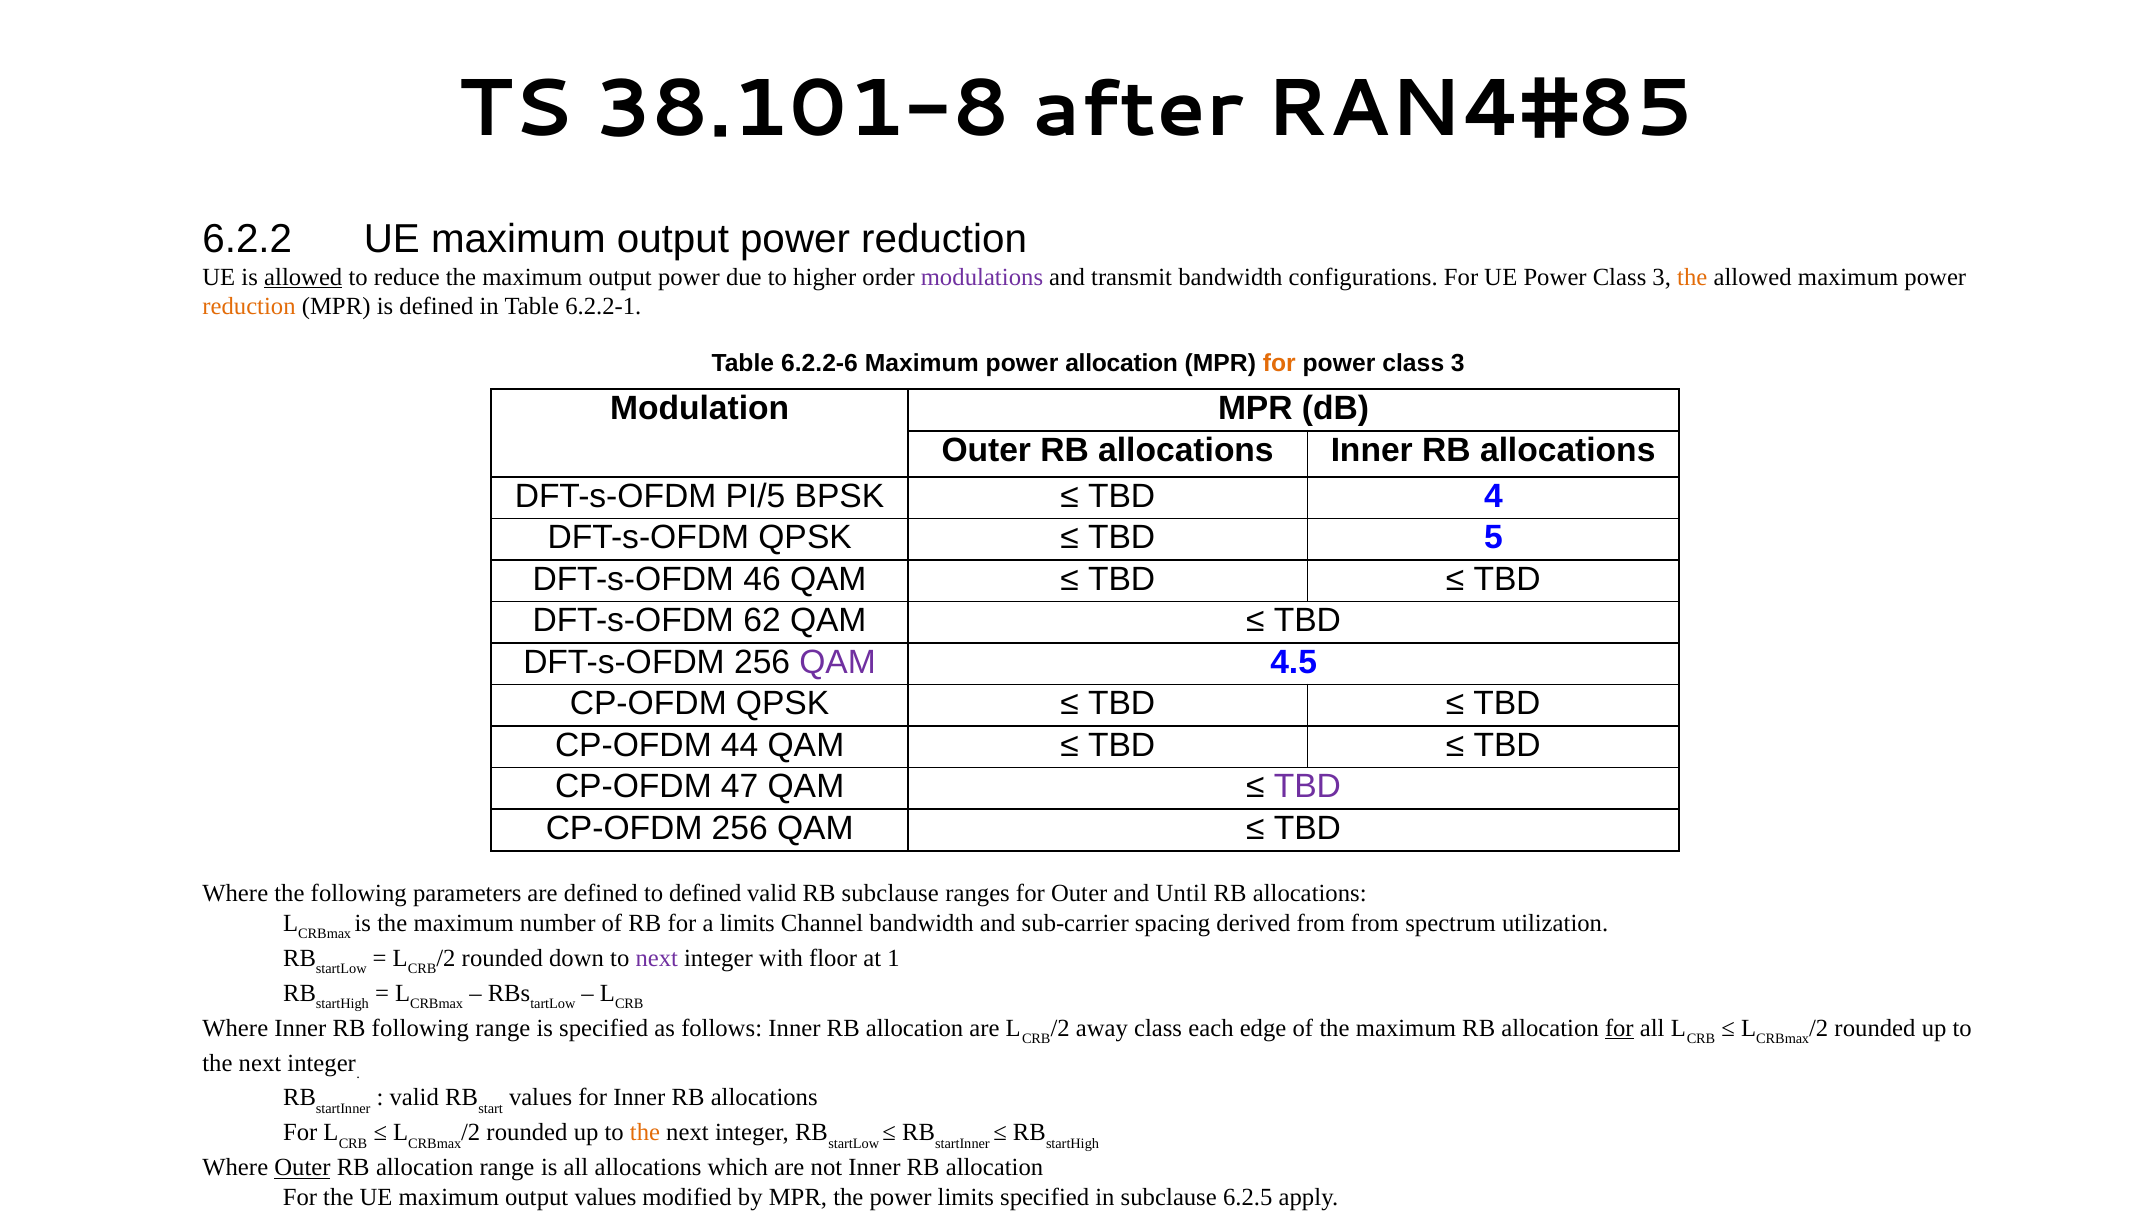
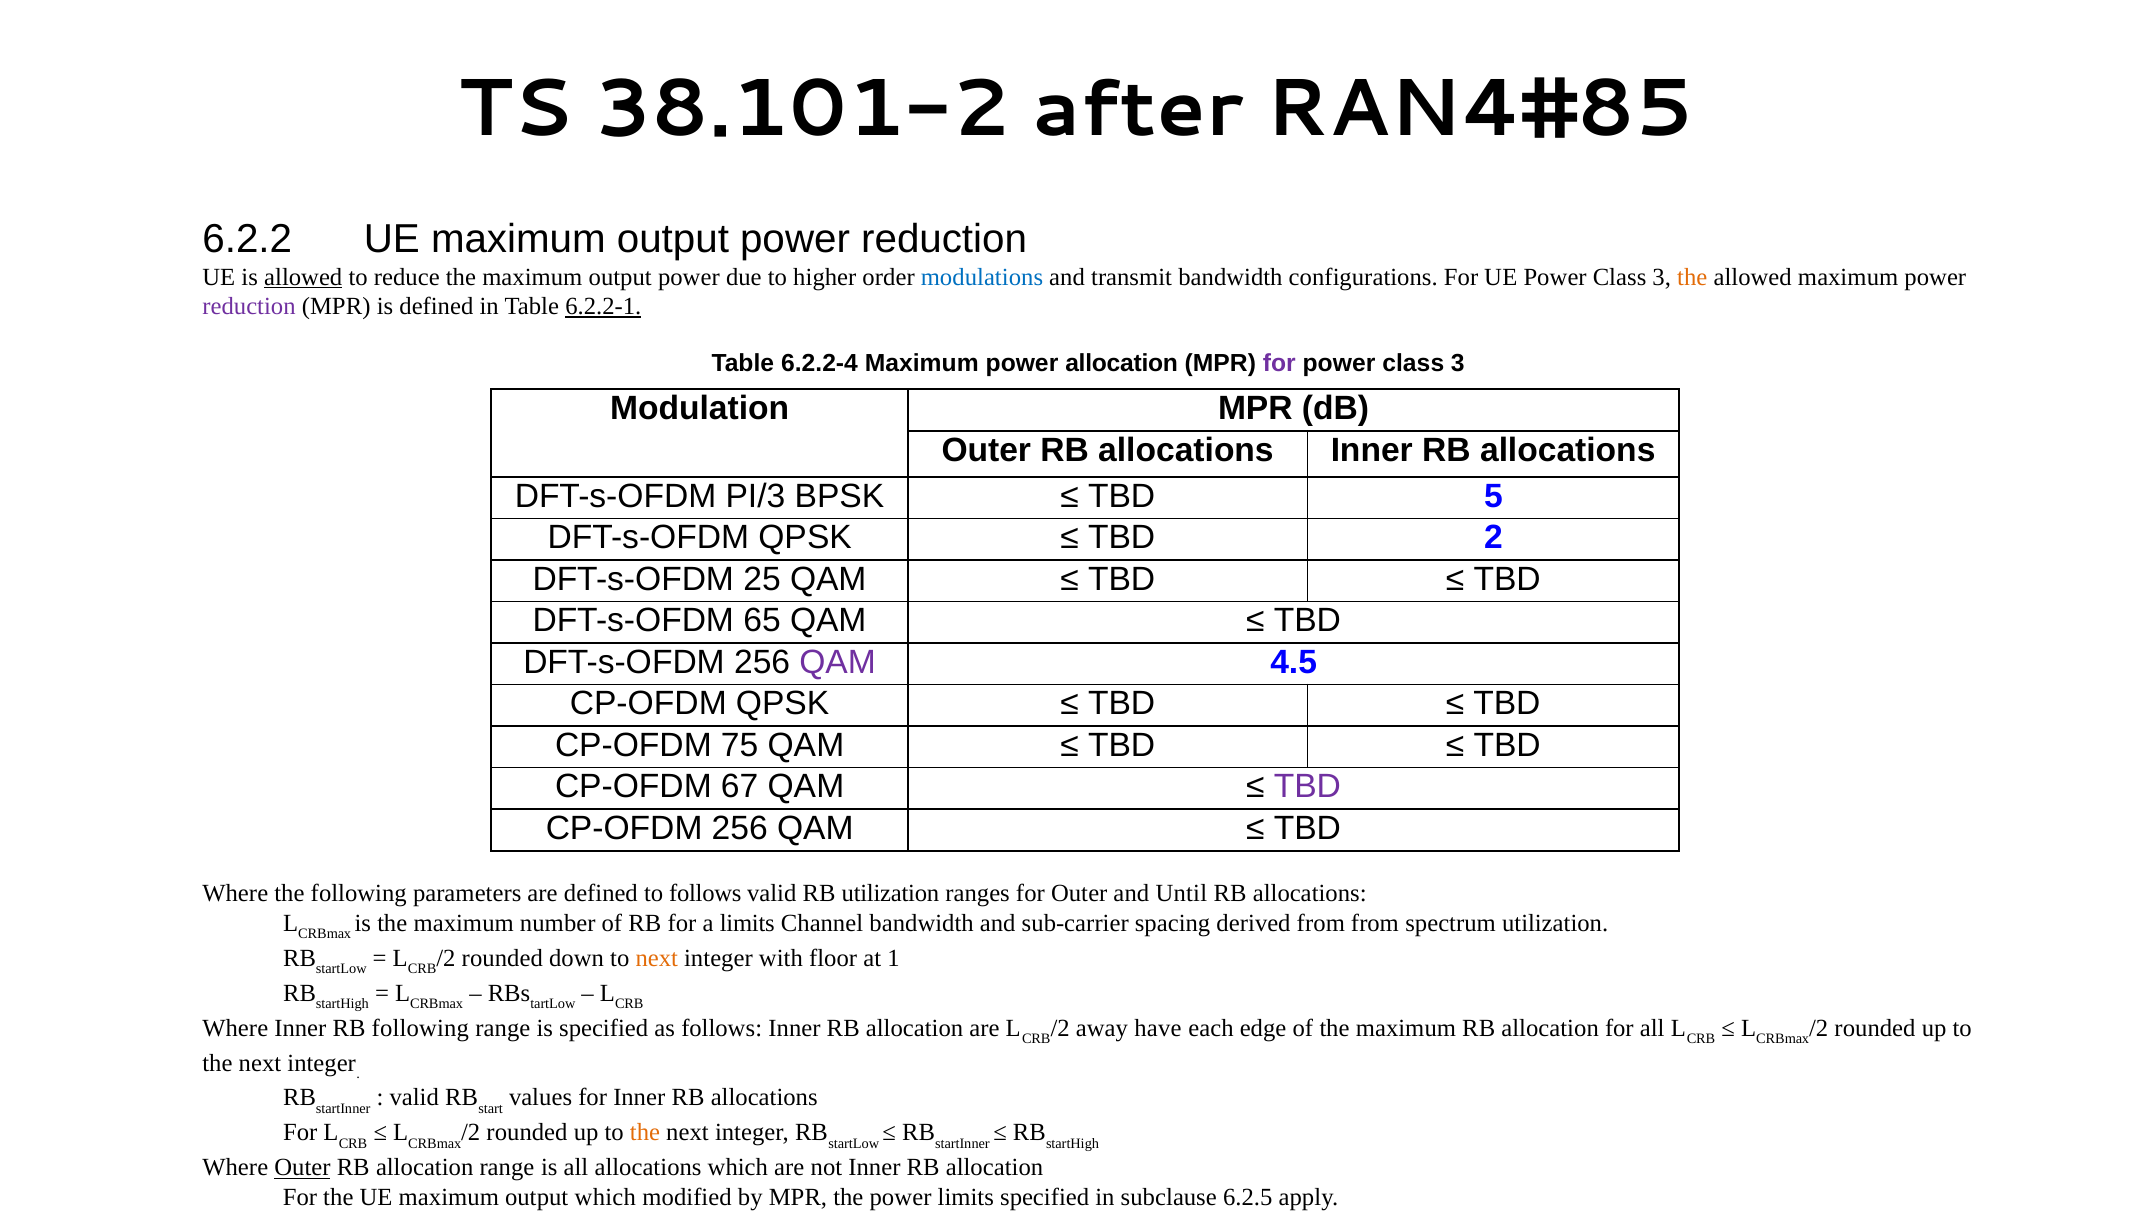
38.101-8: 38.101-8 -> 38.101-2 (802, 109)
modulations colour: purple -> blue (982, 277)
reduction colour: orange -> purple (249, 306)
6.2.2-1 underline: none -> present (603, 306)
6.2.2-6: 6.2.2-6 -> 6.2.2-4 (820, 363)
for colour: orange -> purple (1279, 363)
PI/5: PI/5 -> PI/3 (755, 496)
4: 4 -> 5 (1493, 496)
5: 5 -> 2 (1493, 538)
46: 46 -> 25 (762, 579)
62: 62 -> 65 (762, 621)
44: 44 -> 75 (740, 745)
47: 47 -> 67 (740, 786)
to defined: defined -> follows (705, 893)
RB subclause: subclause -> utilization (890, 893)
next colour: purple -> orange (657, 958)
away class: class -> have (1158, 1028)
for underline: present -> none (1619, 1028)
output values: values -> which (605, 1197)
